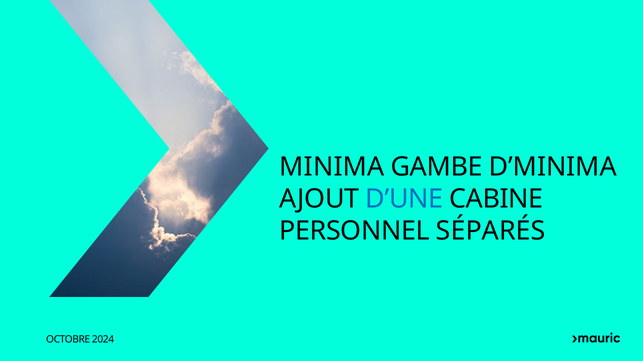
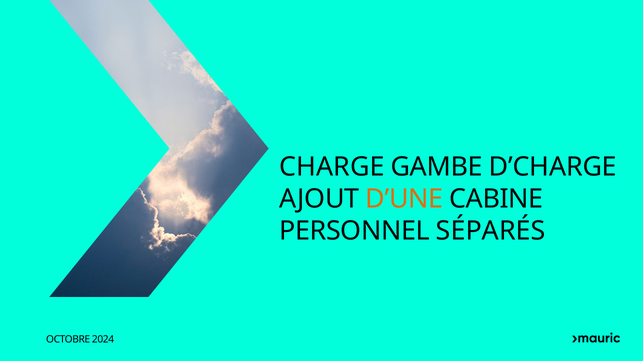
MINIMA: MINIMA -> CHARGE (332, 167)
D’MINIMA: D’MINIMA -> D’CHARGE (553, 167)
D’UNE colour: blue -> orange (404, 199)
